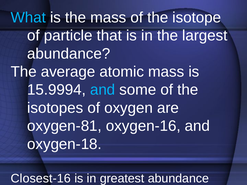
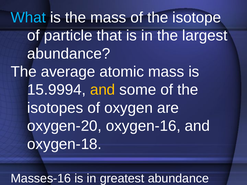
and colour: light blue -> yellow (103, 90)
oxygen-81: oxygen-81 -> oxygen-20 (64, 126)
Closest-16: Closest-16 -> Masses-16 (41, 179)
